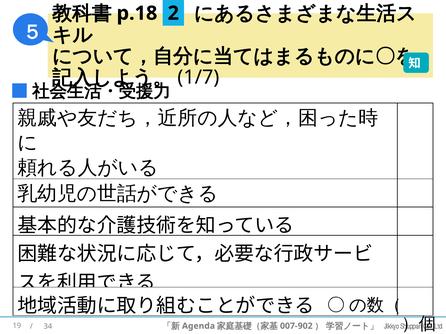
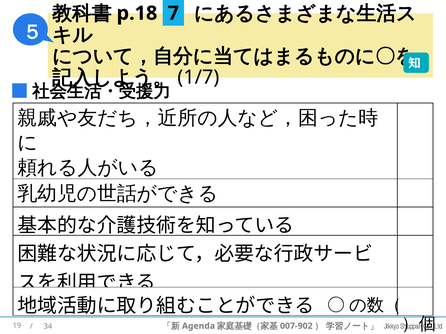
2: 2 -> 7 (173, 13)
